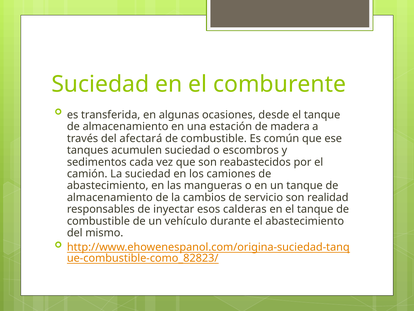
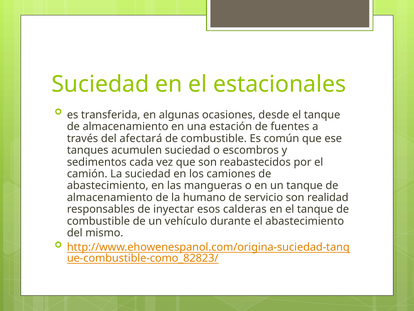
comburente: comburente -> estacionales (280, 84)
madera: madera -> fuentes (290, 126)
cambios: cambios -> humano (204, 197)
